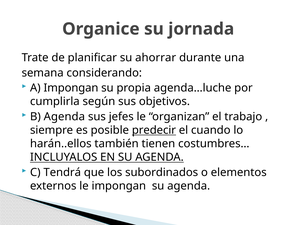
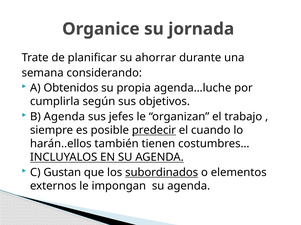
A Impongan: Impongan -> Obtenidos (71, 88)
Tendrá: Tendrá -> Gustan (62, 173)
subordinados underline: none -> present (162, 173)
